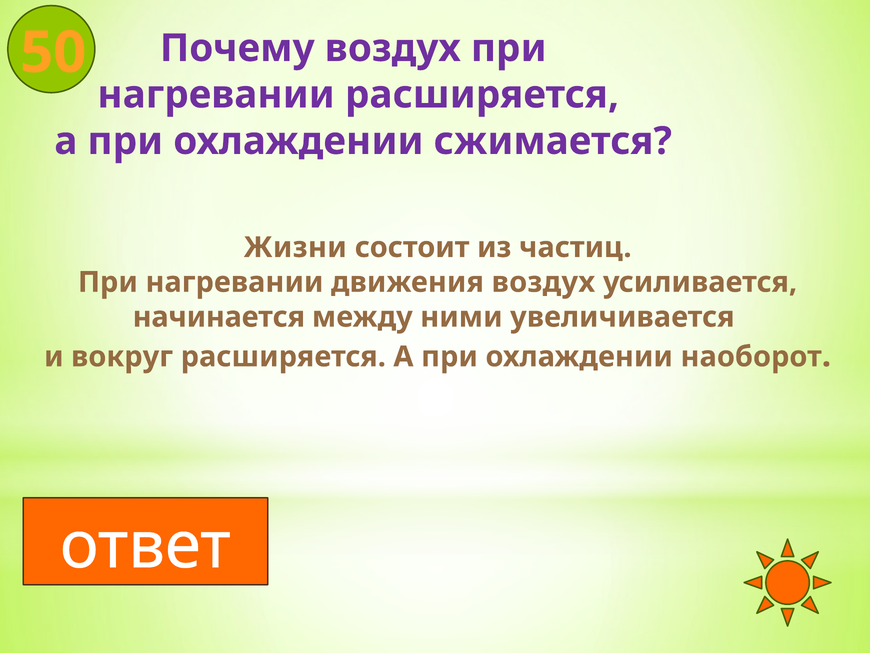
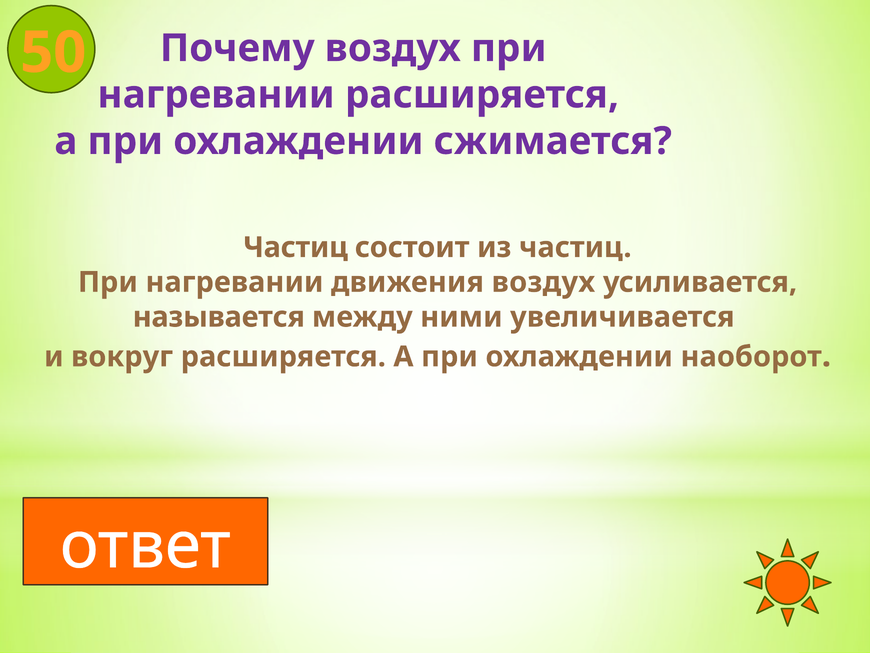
Жизни: Жизни -> Частиц (296, 247)
начинается: начинается -> называется (219, 317)
